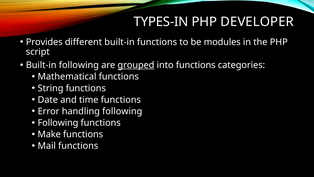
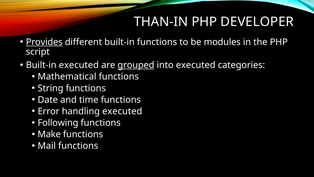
TYPES-IN: TYPES-IN -> THAN-IN (161, 22)
Provides underline: none -> present (44, 42)
Built-in following: following -> executed (79, 65)
into functions: functions -> executed (196, 65)
handling following: following -> executed (122, 111)
